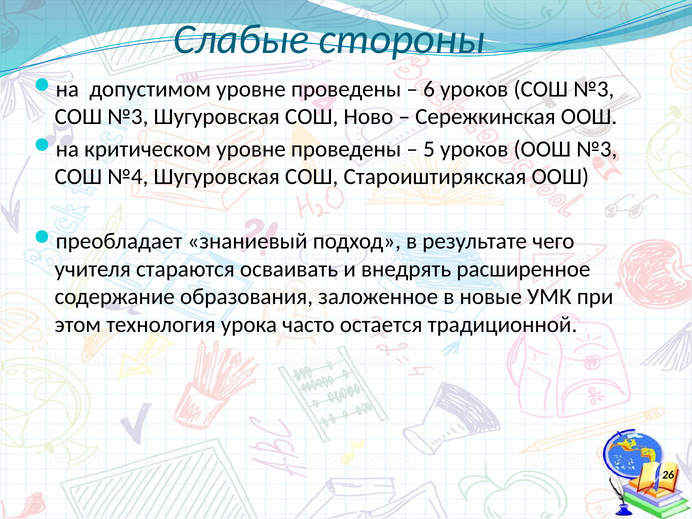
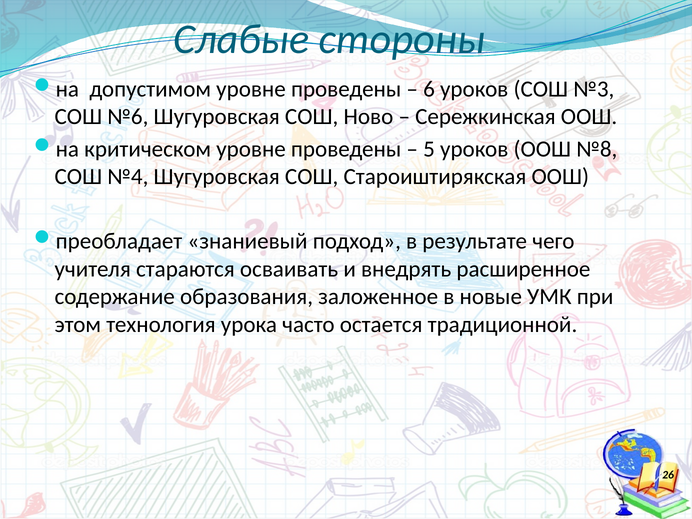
№3: №3 -> №6 (128, 117)
ООШ №3: №3 -> №8 (597, 149)
